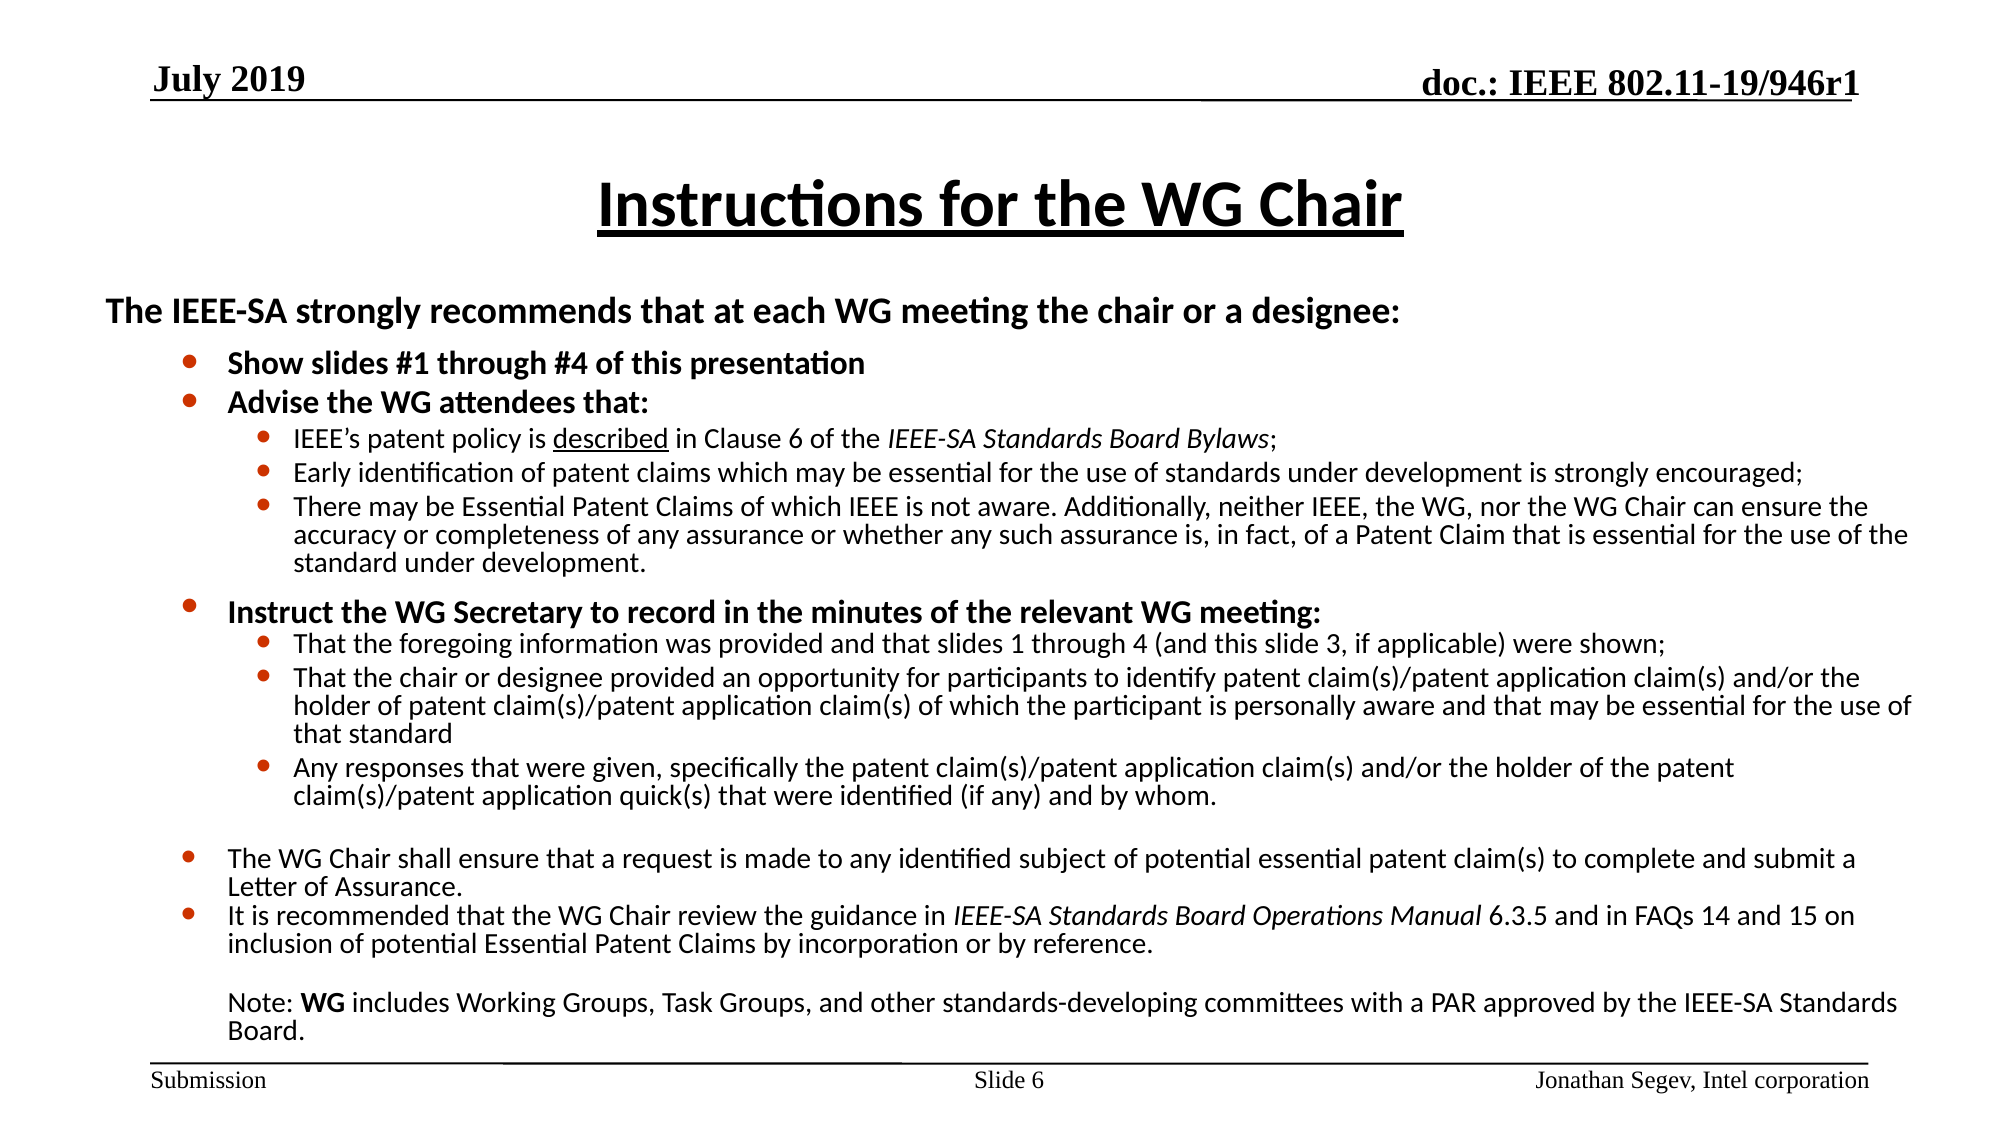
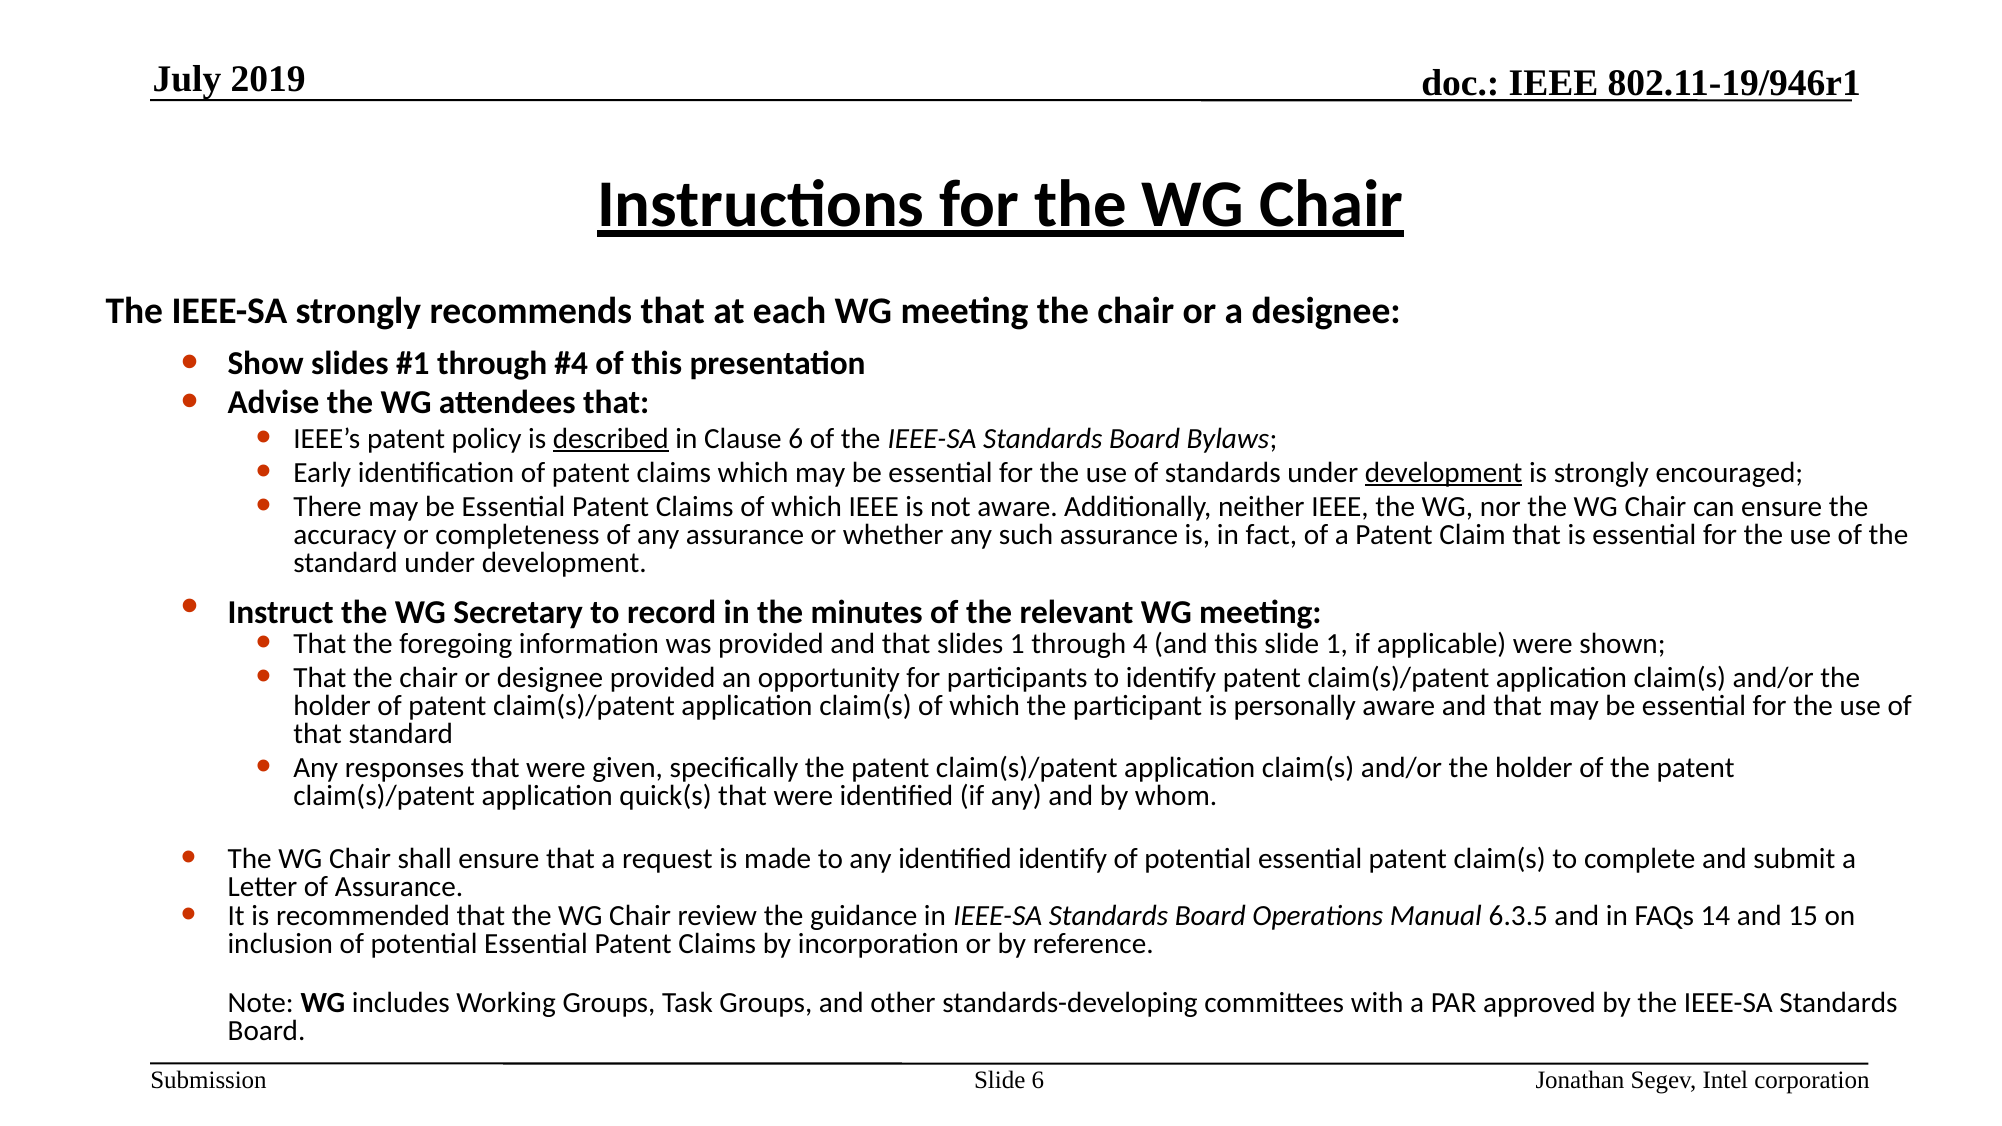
development underline: none -> present (1444, 472)
slide 3: 3 -> 1 (1337, 644)
identified subject: subject -> identify (1063, 859)
